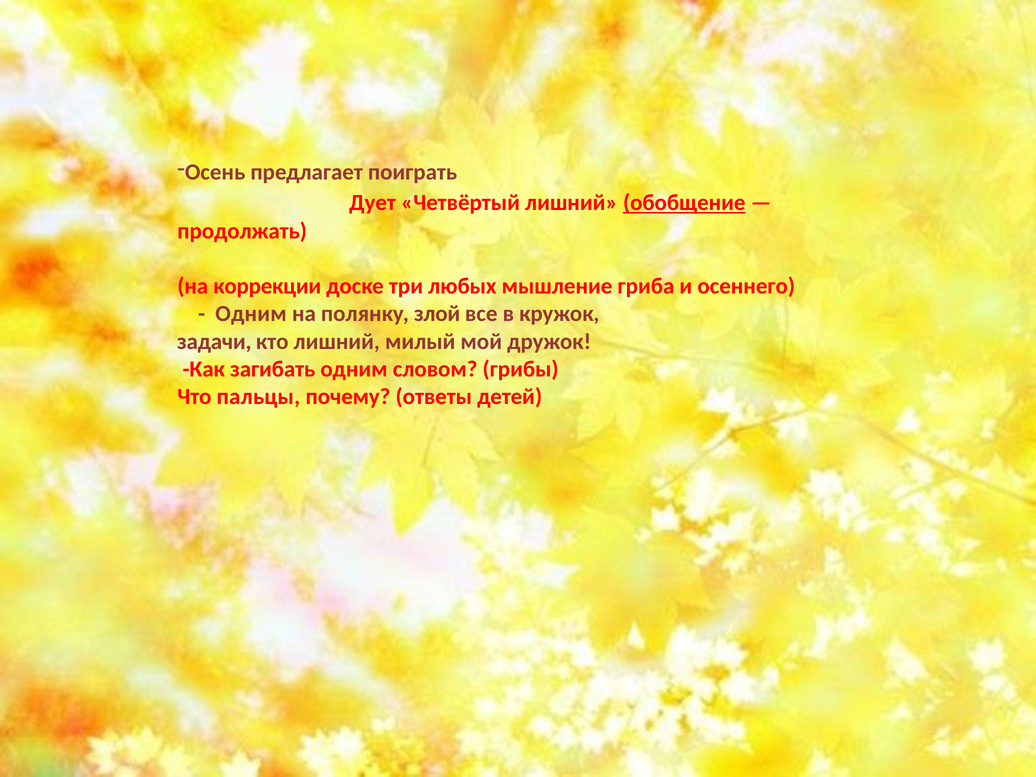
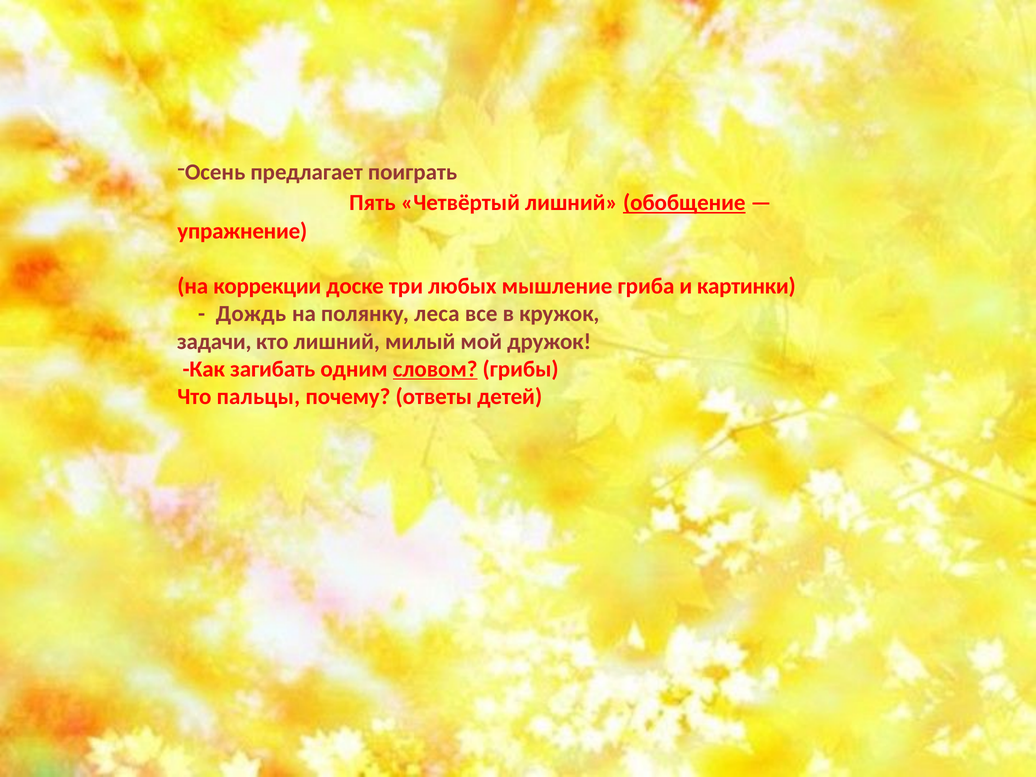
Дует: Дует -> Пять (372, 203)
продолжать: продолжать -> упражнение (242, 231)
осеннего: осеннего -> картинки (746, 286)
Одним: Одним -> Дождь (251, 314)
злой: злой -> леса (437, 314)
словом underline: none -> present (435, 369)
